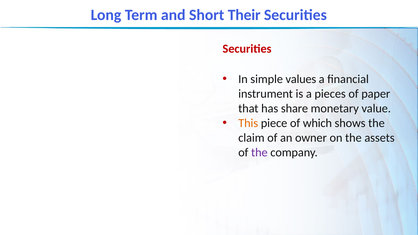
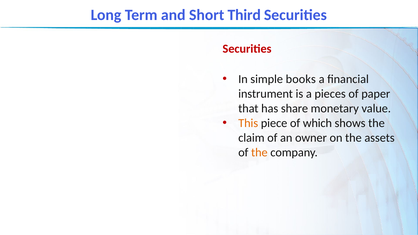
Their: Their -> Third (244, 15)
values: values -> books (301, 79)
the colour: purple -> orange (259, 152)
